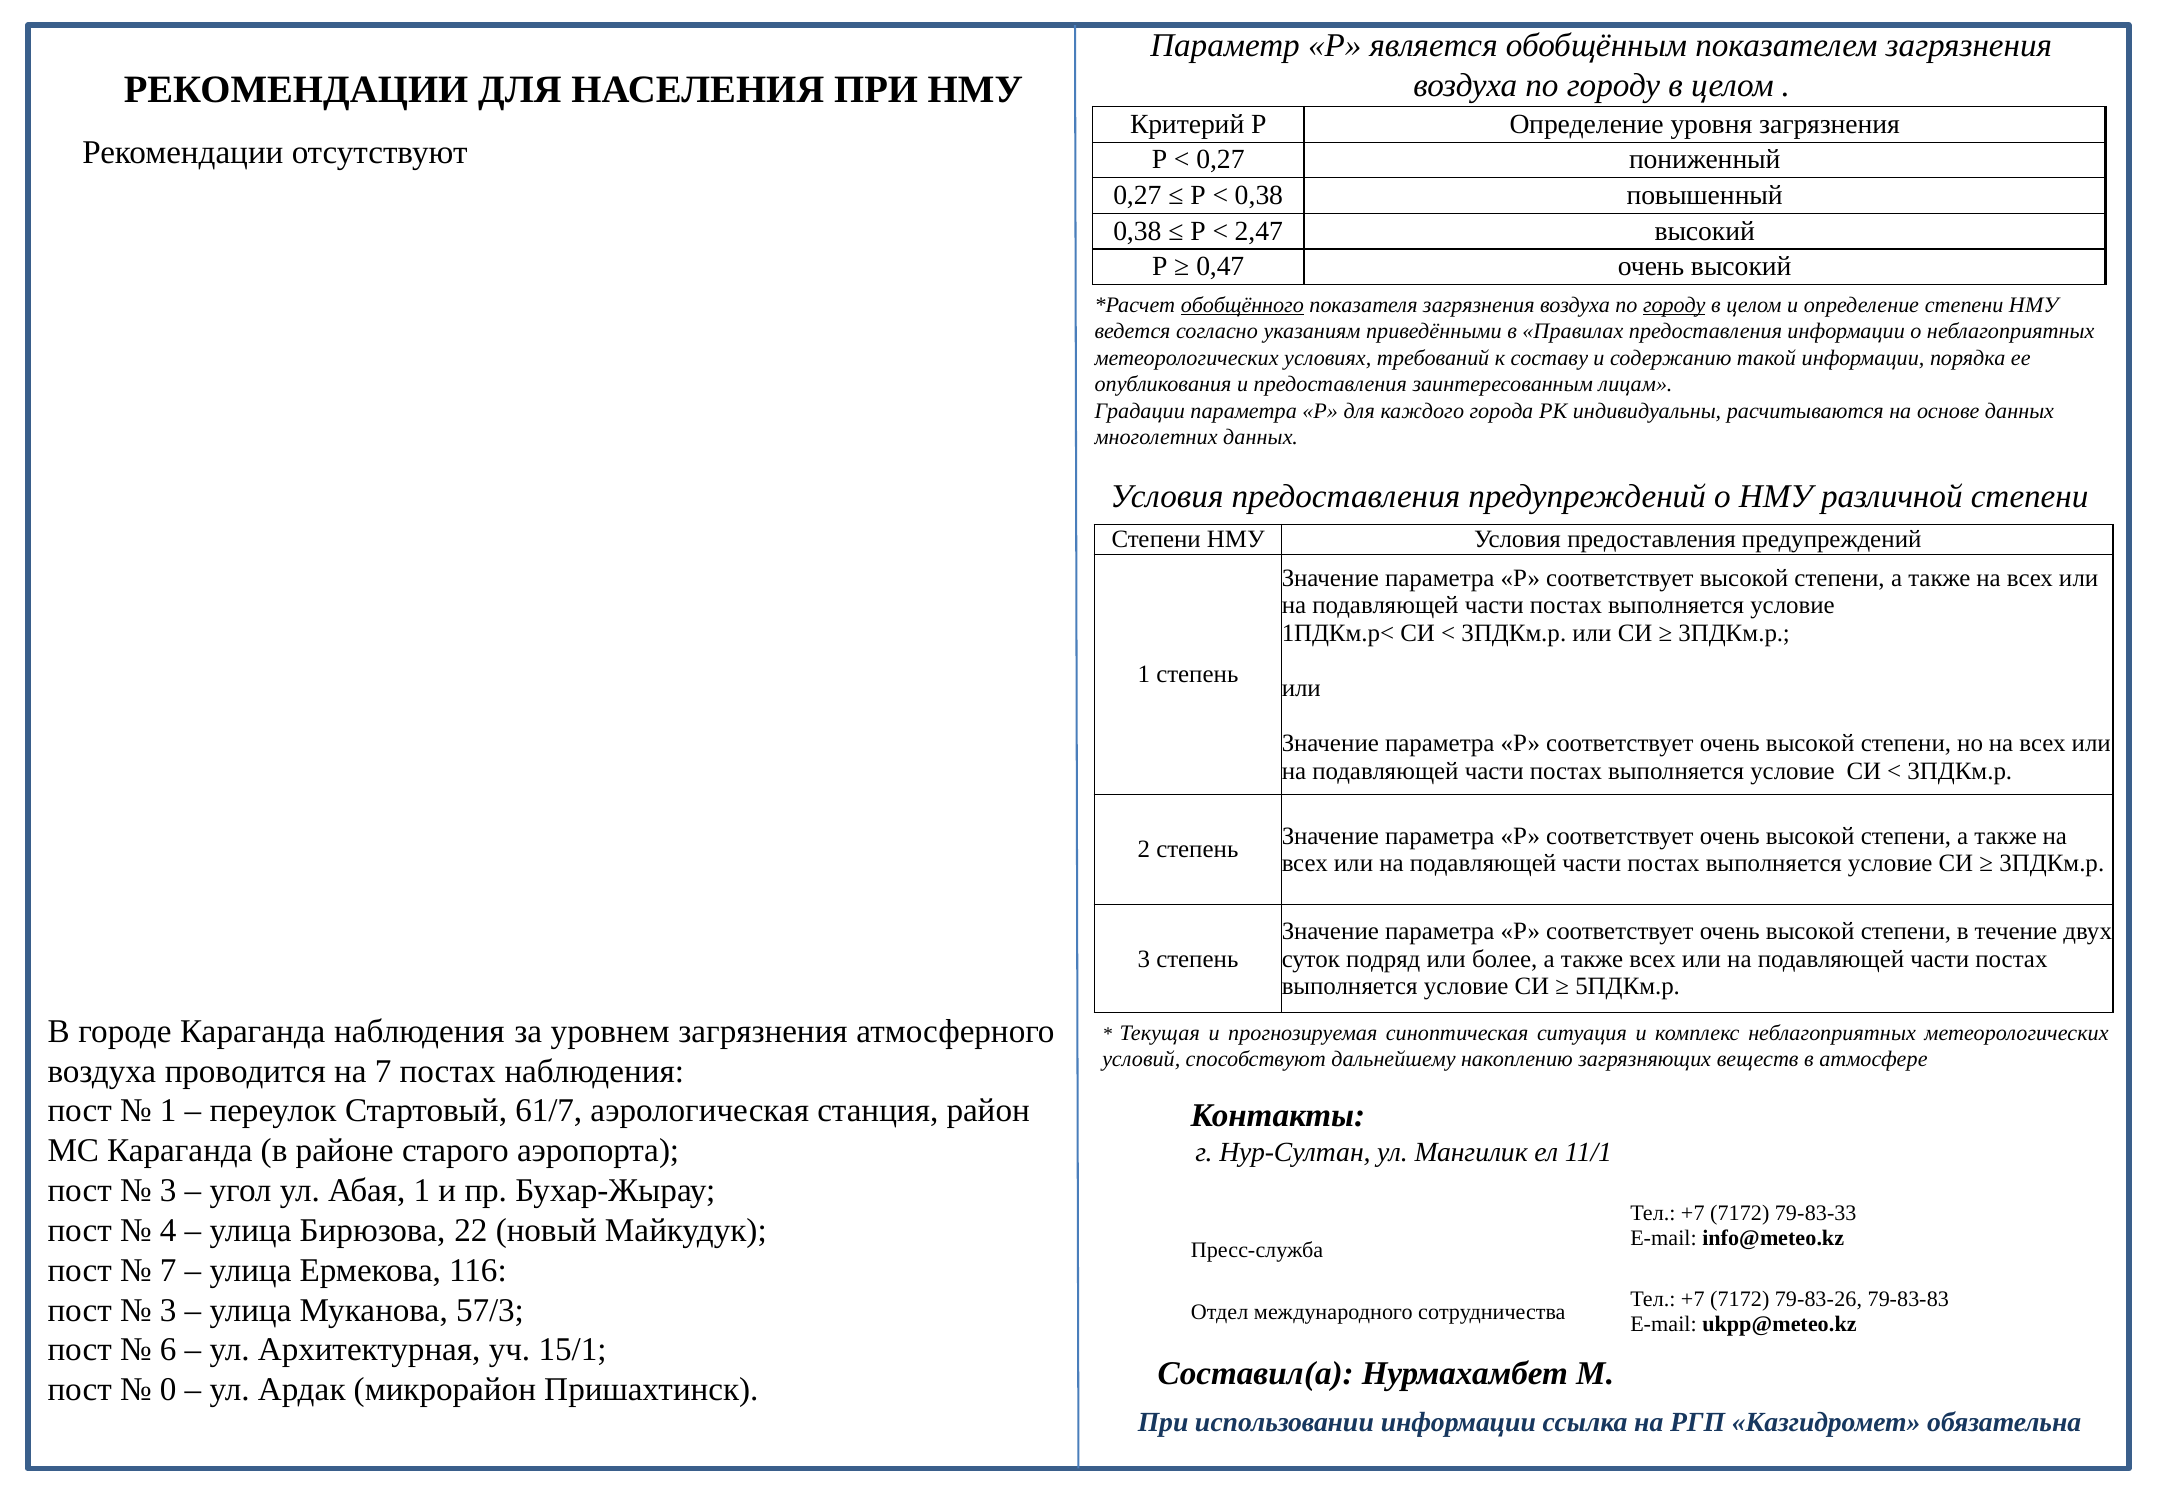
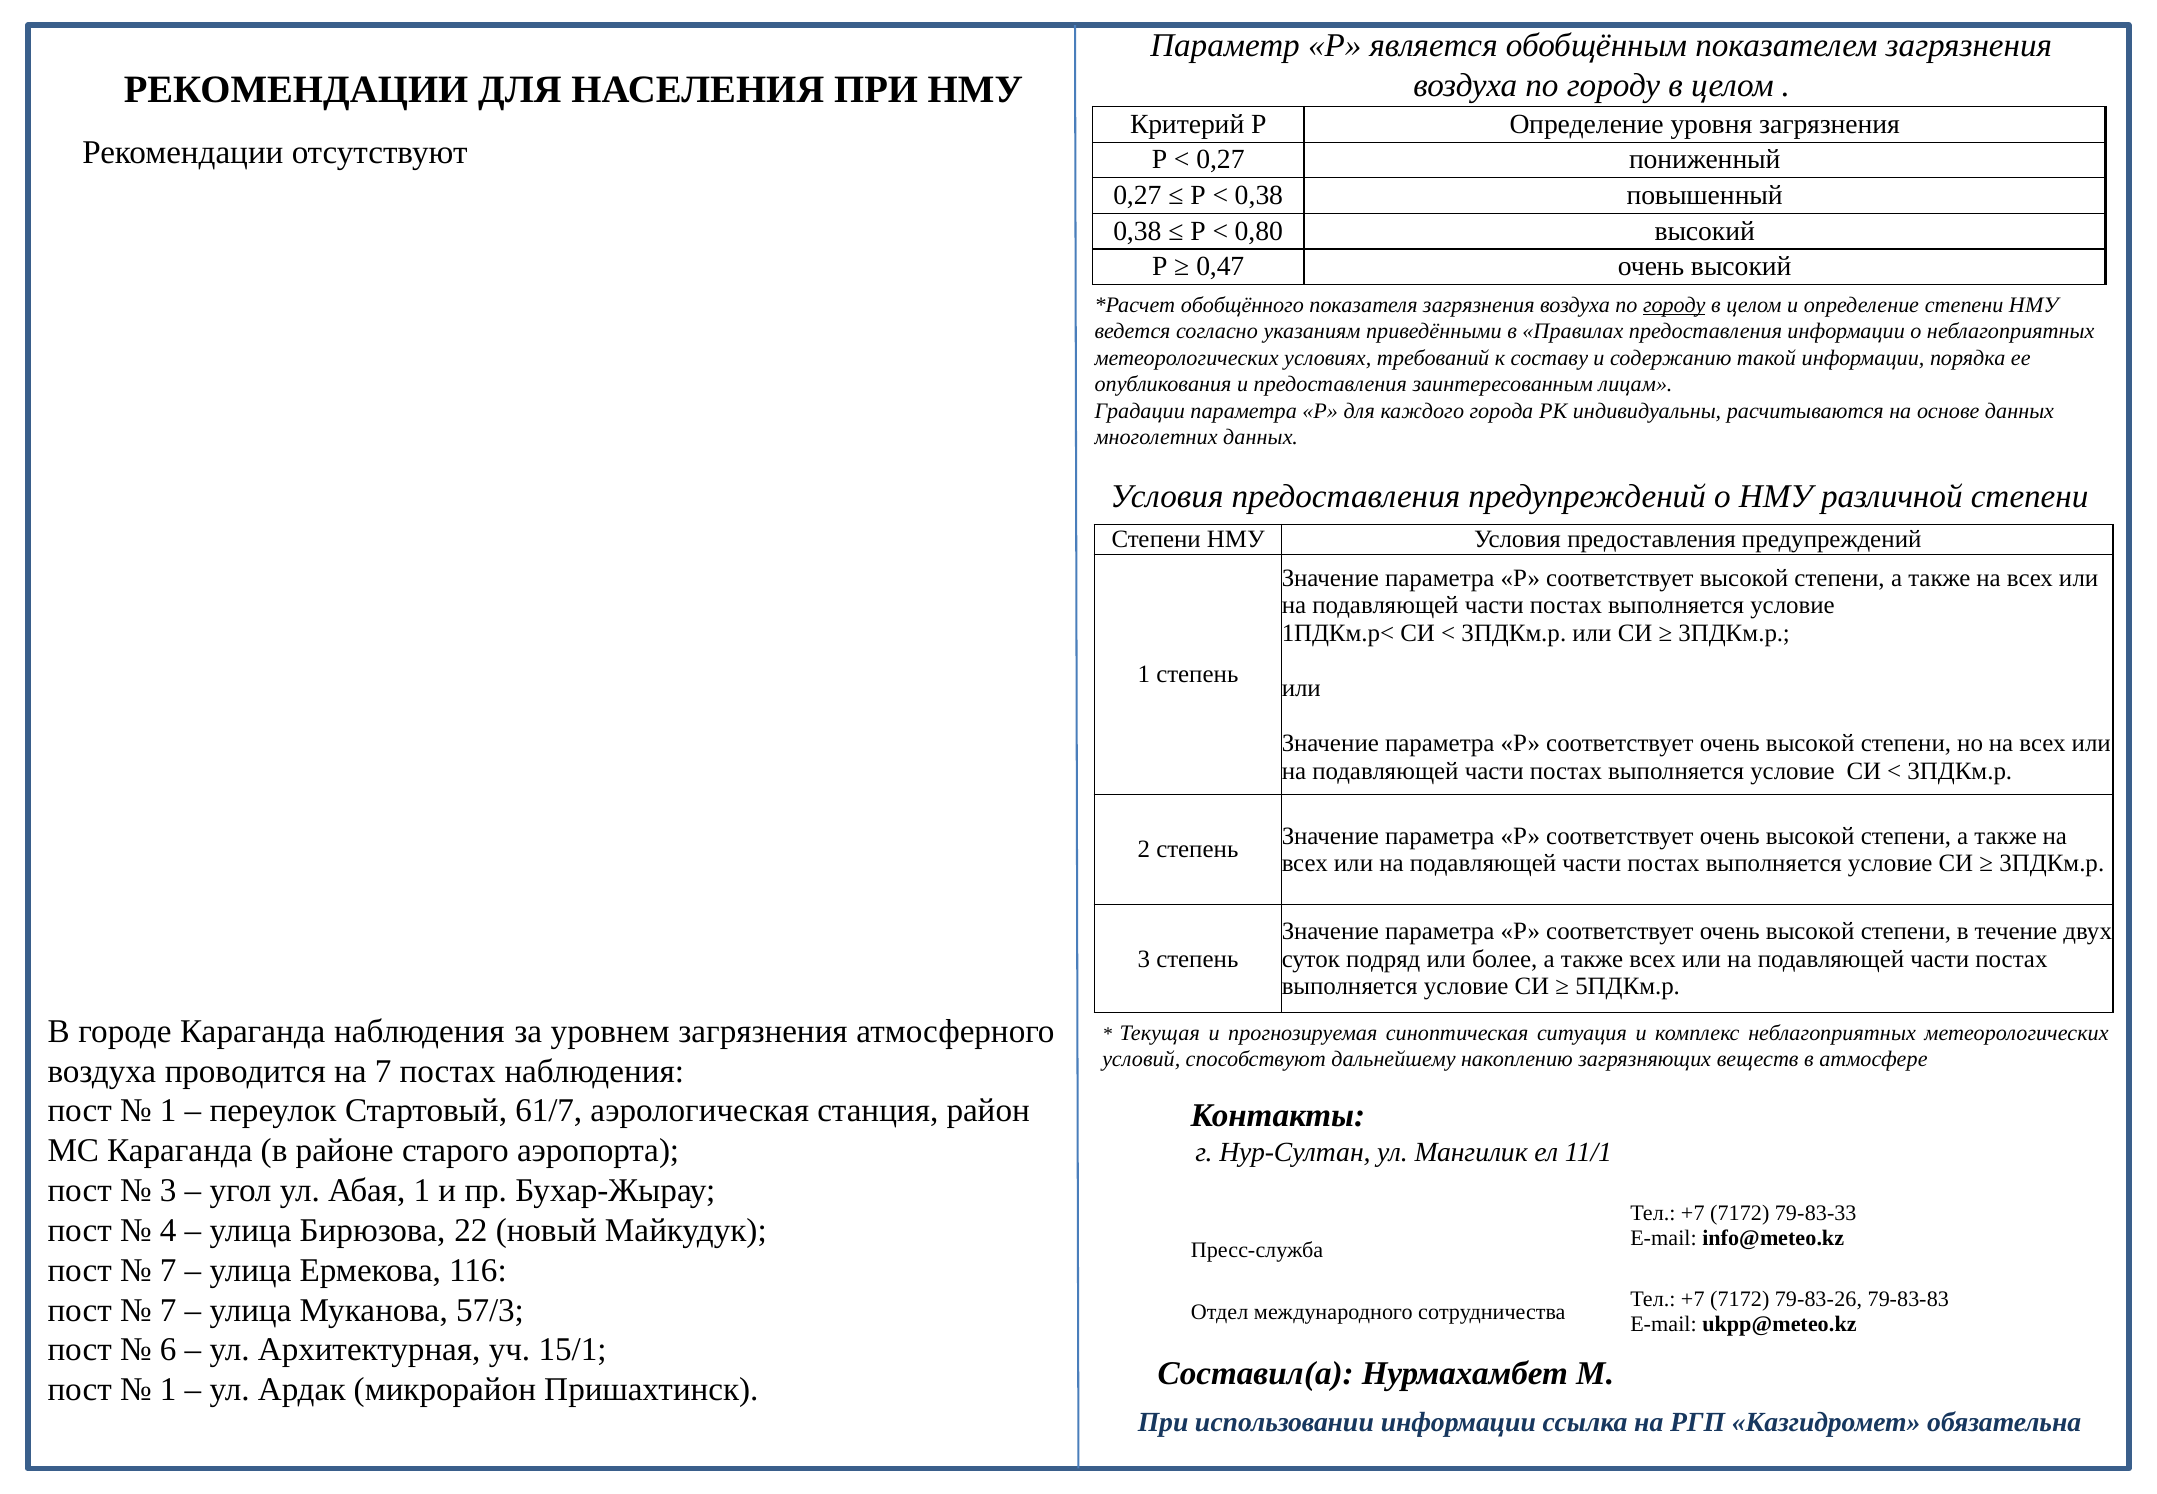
2,47: 2,47 -> 0,80 (1259, 231)
обобщённого underline: present -> none (1242, 305)
3: 3 -> 7 (168, 1310)
0: 0 -> 1 (168, 1389)
